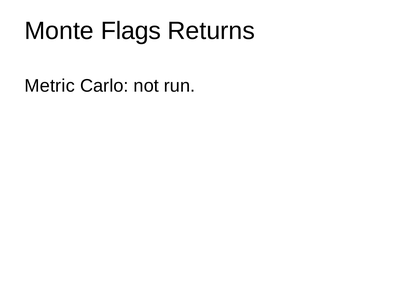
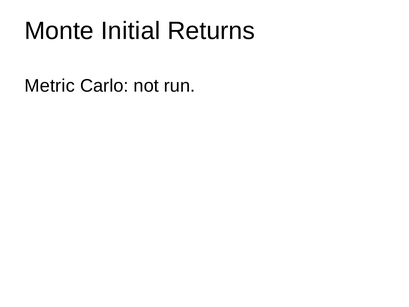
Flags: Flags -> Initial (131, 31)
